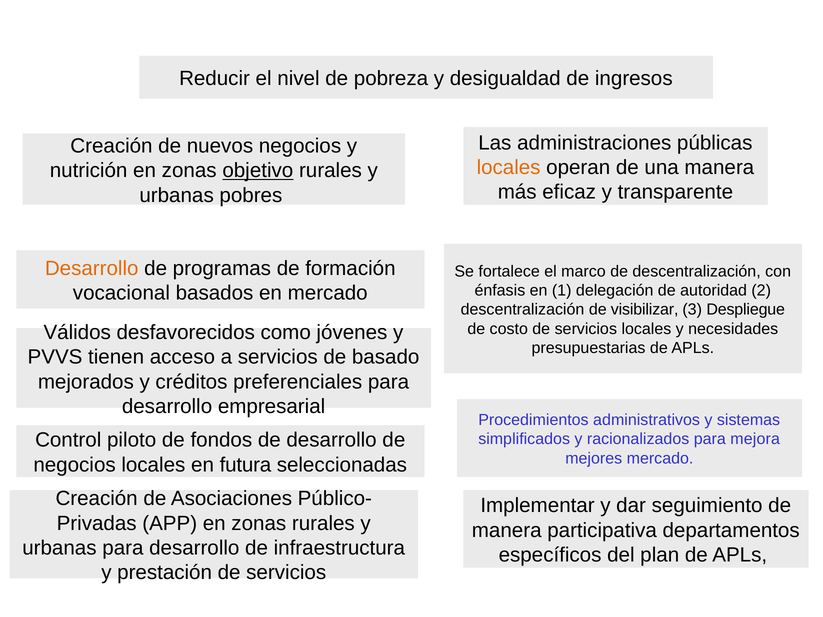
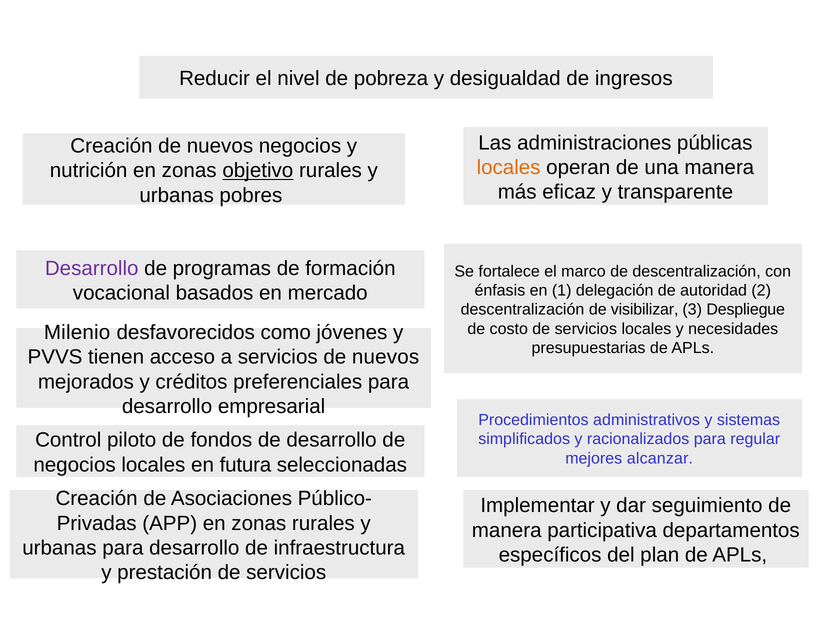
Desarrollo colour: orange -> purple (92, 269)
Válidos: Válidos -> Milenio (77, 333)
servicios de basado: basado -> nuevos (386, 357)
mejora: mejora -> regular (755, 439)
mejores mercado: mercado -> alcanzar (660, 459)
